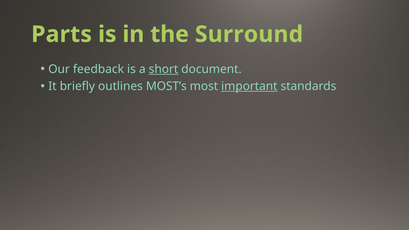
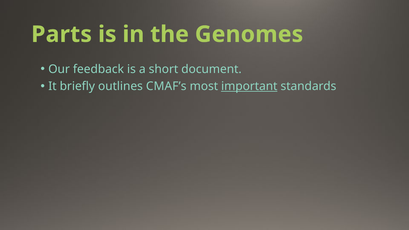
Surround: Surround -> Genomes (249, 34)
short underline: present -> none (163, 69)
MOST’s: MOST’s -> CMAF’s (166, 86)
